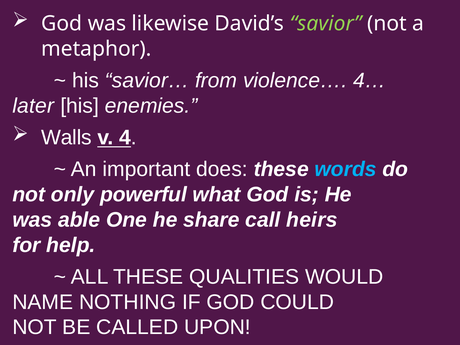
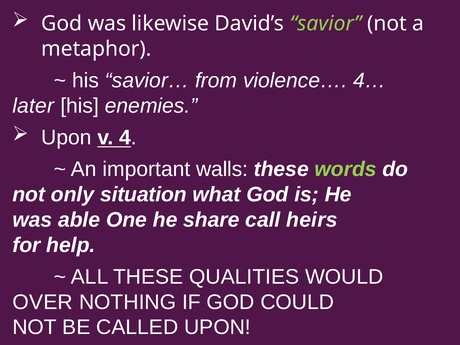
Walls: Walls -> Upon (66, 137)
does: does -> walls (222, 169)
words colour: light blue -> light green (346, 169)
powerful: powerful -> situation (143, 194)
NAME: NAME -> OVER (43, 302)
